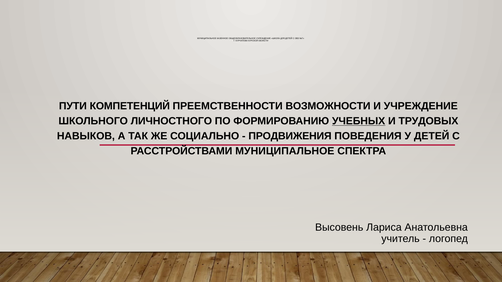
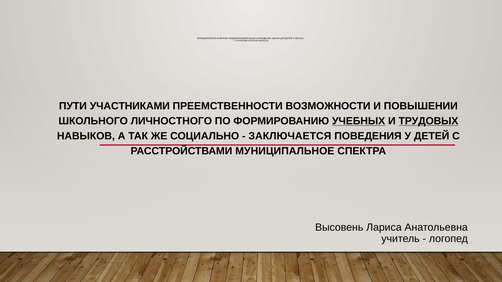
КОМПЕТЕНЦИЙ: КОМПЕТЕНЦИЙ -> УЧАСТНИКАМИ (130, 106)
И УЧРЕЖДЕНИЕ: УЧРЕЖДЕНИЕ -> ПОВЫШЕНИИ (421, 106)
ТРУДОВЫХ underline: none -> present (428, 121)
ПРОДВИЖЕНИЯ: ПРОДВИЖЕНИЯ -> ЗАКЛЮЧАЕТСЯ (290, 136)
